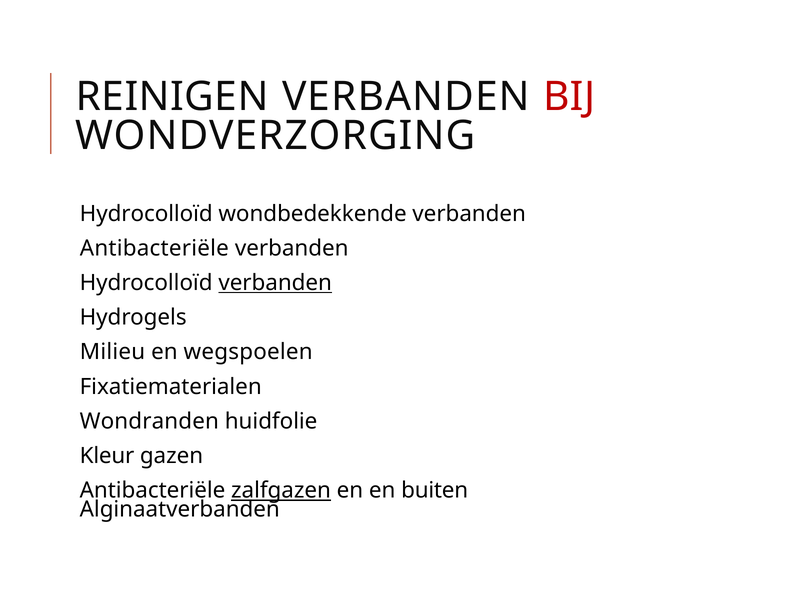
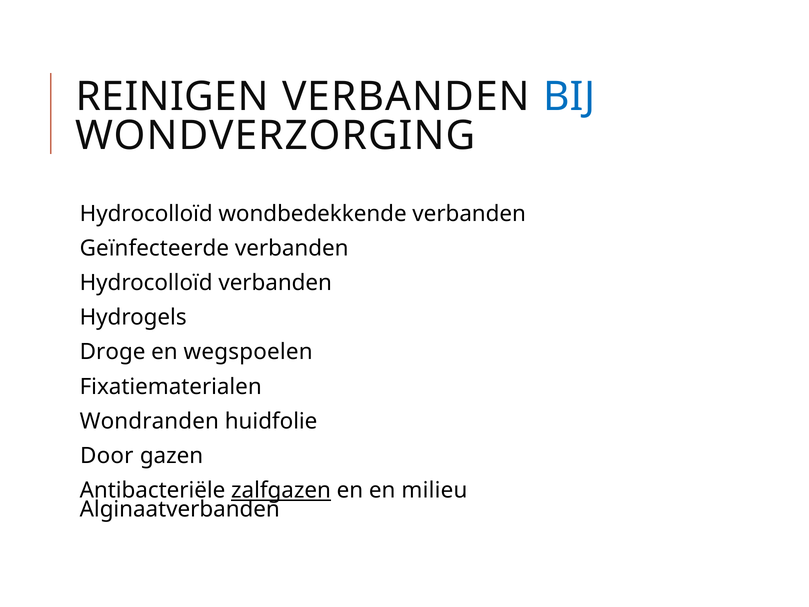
BIJ colour: red -> blue (569, 97)
Antibacteriële: Antibacteriële -> Geïnfecteerde (154, 248)
verbanden underline: present -> none (275, 283)
Milieu: Milieu -> Droge (113, 352)
Kleur: Kleur -> Door (107, 456)
buiten: buiten -> milieu (434, 490)
